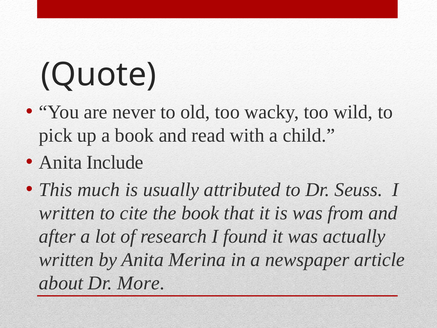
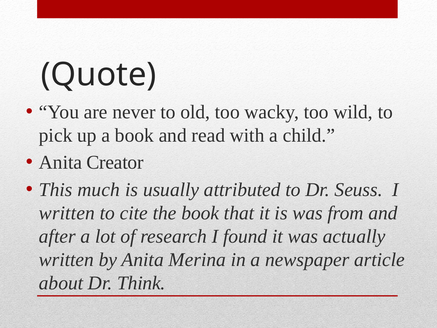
Include: Include -> Creator (115, 162)
More: More -> Think (141, 283)
